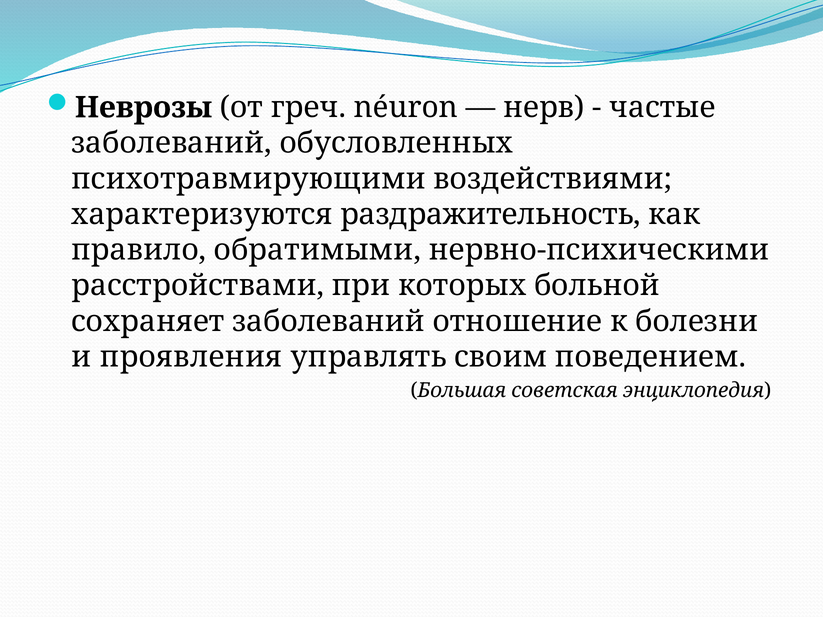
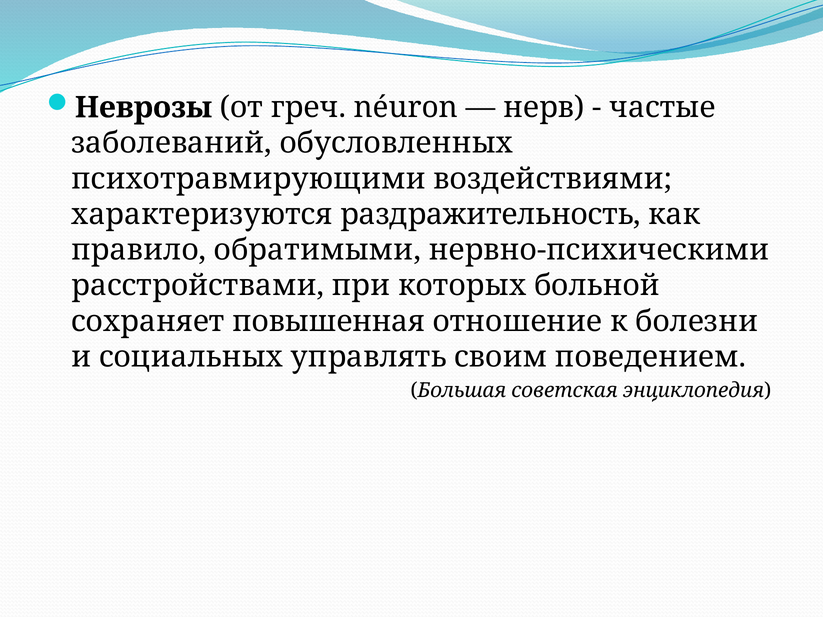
сохраняет заболеваний: заболеваний -> повышенная (329, 321)
проявления: проявления -> социальных (191, 357)
